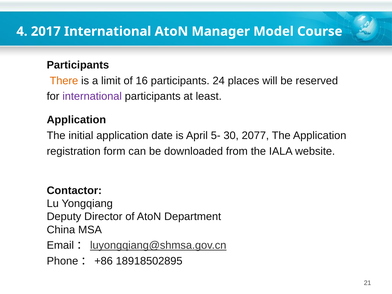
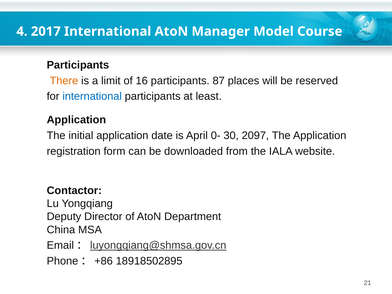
24: 24 -> 87 (219, 81)
international colour: purple -> blue (92, 96)
5-: 5- -> 0- (216, 136)
2077: 2077 -> 2097 (255, 136)
